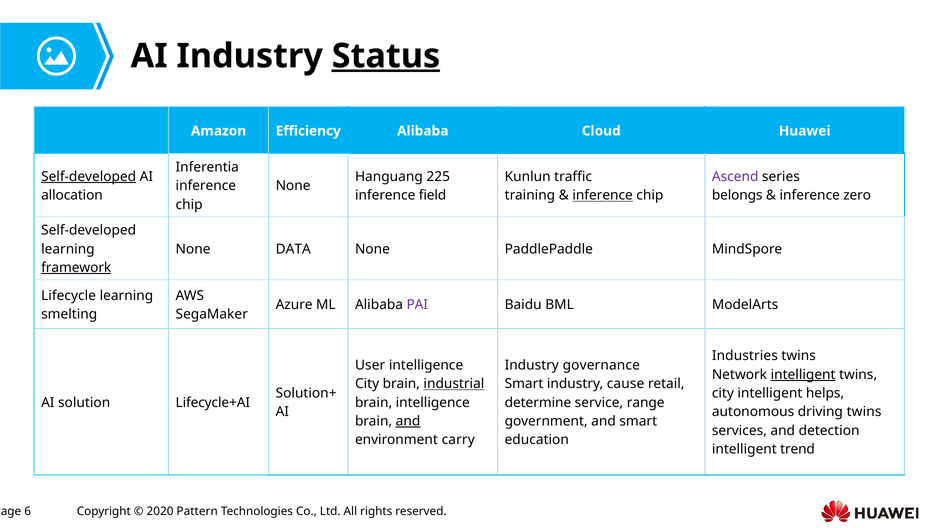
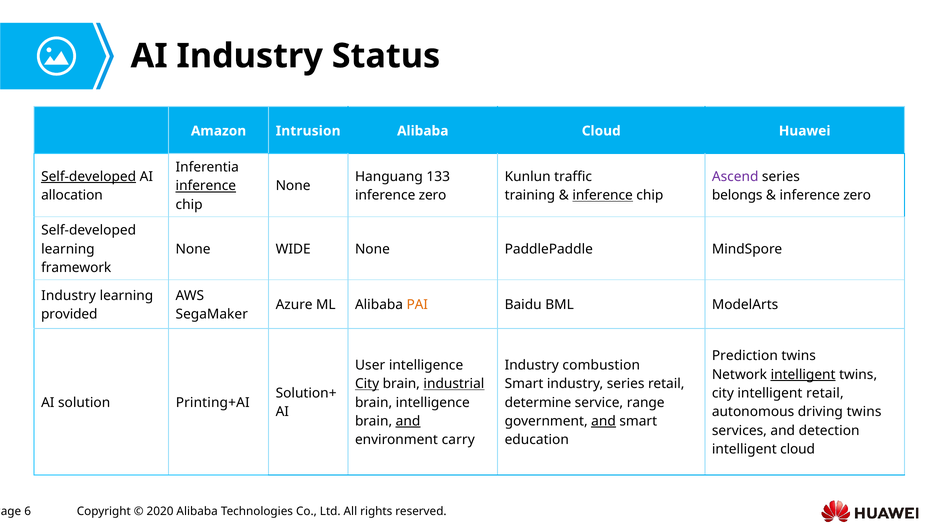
Status underline: present -> none (386, 56)
Efficiency: Efficiency -> Intrusion (308, 131)
225: 225 -> 133 (438, 177)
inference underline: none -> present (206, 186)
field: field -> zero (433, 195)
DATA: DATA -> WIDE (293, 249)
framework underline: present -> none (76, 268)
Lifecycle: Lifecycle -> Industry (69, 296)
PAI colour: purple -> orange (417, 305)
smelting: smelting -> provided (69, 314)
Industries: Industries -> Prediction (745, 356)
governance: governance -> combustion (601, 365)
City underline: none -> present (367, 384)
industry cause: cause -> series (626, 384)
intelligent helps: helps -> retail (825, 393)
Lifecycle+AI: Lifecycle+AI -> Printing+AI (213, 403)
and underline: none -> present (604, 421)
intelligent trend: trend -> cloud (798, 449)
Pattern: Pattern -> Alibaba (197, 512)
